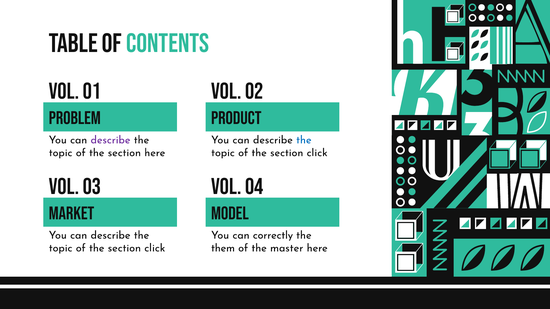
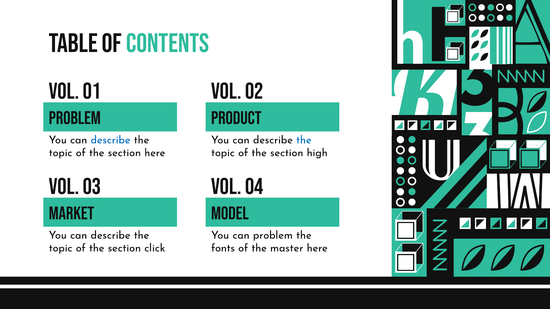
describe colour: purple -> blue (110, 140)
click: click -> high (317, 153)
can correctly: correctly -> problem (273, 235)
them: them -> fonts (223, 248)
